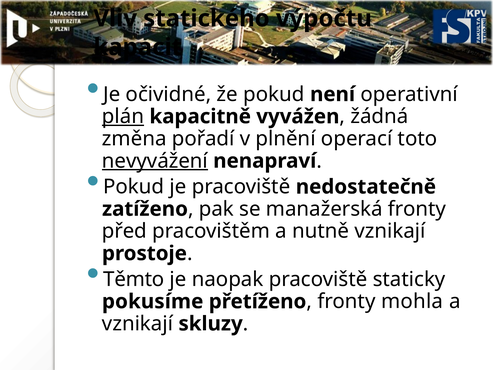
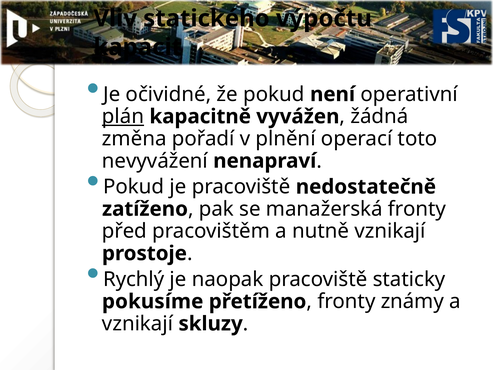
nevyvážení underline: present -> none (155, 161)
Těmto: Těmto -> Rychlý (134, 279)
mohla: mohla -> známy (412, 301)
